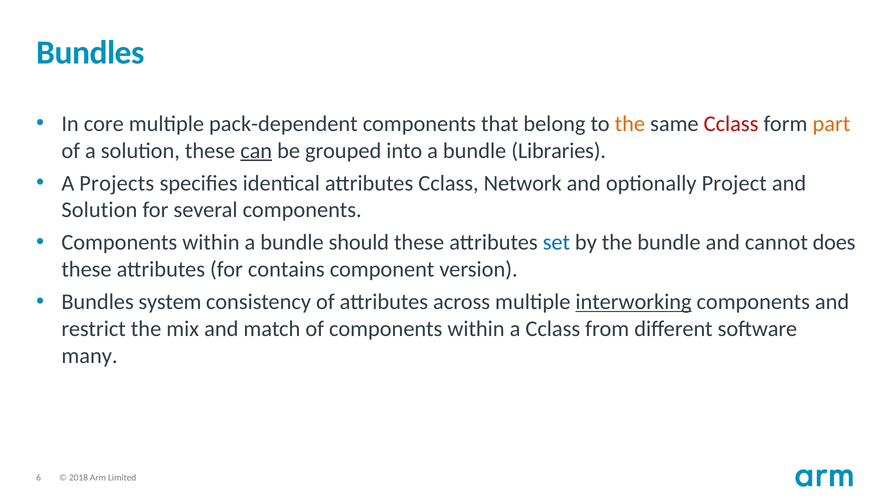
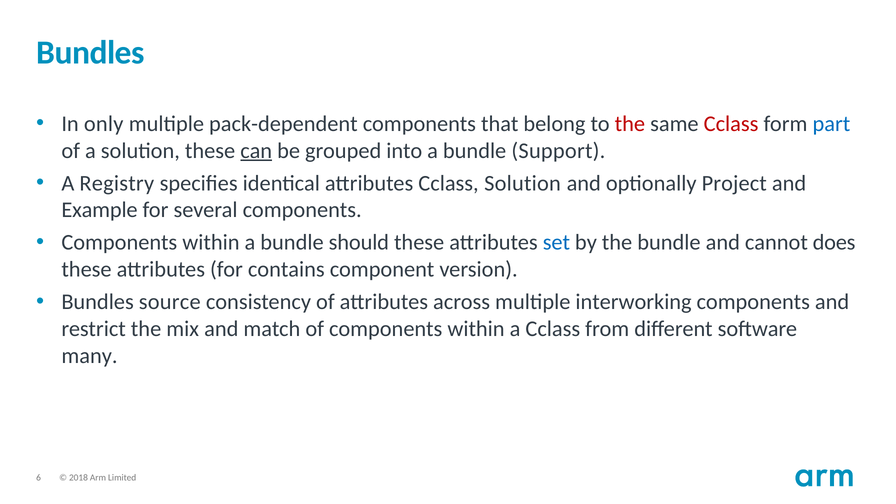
core: core -> only (104, 124)
the colour: orange -> red (630, 124)
part colour: orange -> blue (831, 124)
Libraries: Libraries -> Support (558, 151)
Projects: Projects -> Registry (117, 183)
Cclass Network: Network -> Solution (523, 183)
Solution: Solution -> Example (100, 210)
system: system -> source (170, 302)
interworking underline: present -> none (634, 302)
